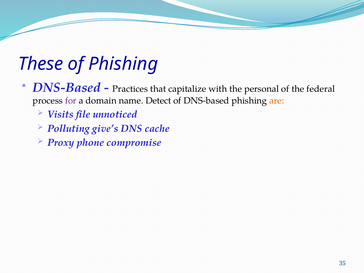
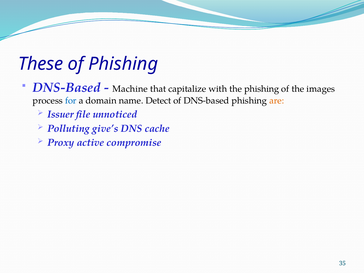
Practices: Practices -> Machine (130, 89)
the personal: personal -> phishing (262, 89)
federal: federal -> images (321, 89)
for colour: purple -> blue (71, 101)
Visits: Visits -> Issuer (61, 114)
phone: phone -> active (90, 143)
